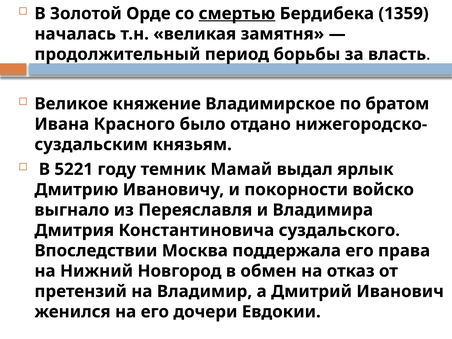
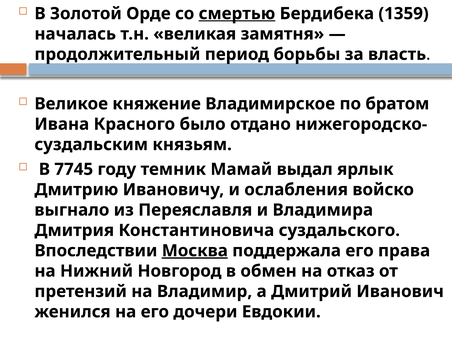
5221: 5221 -> 7745 (74, 169)
покорности: покорности -> ослабления (296, 190)
Москва underline: none -> present (195, 251)
